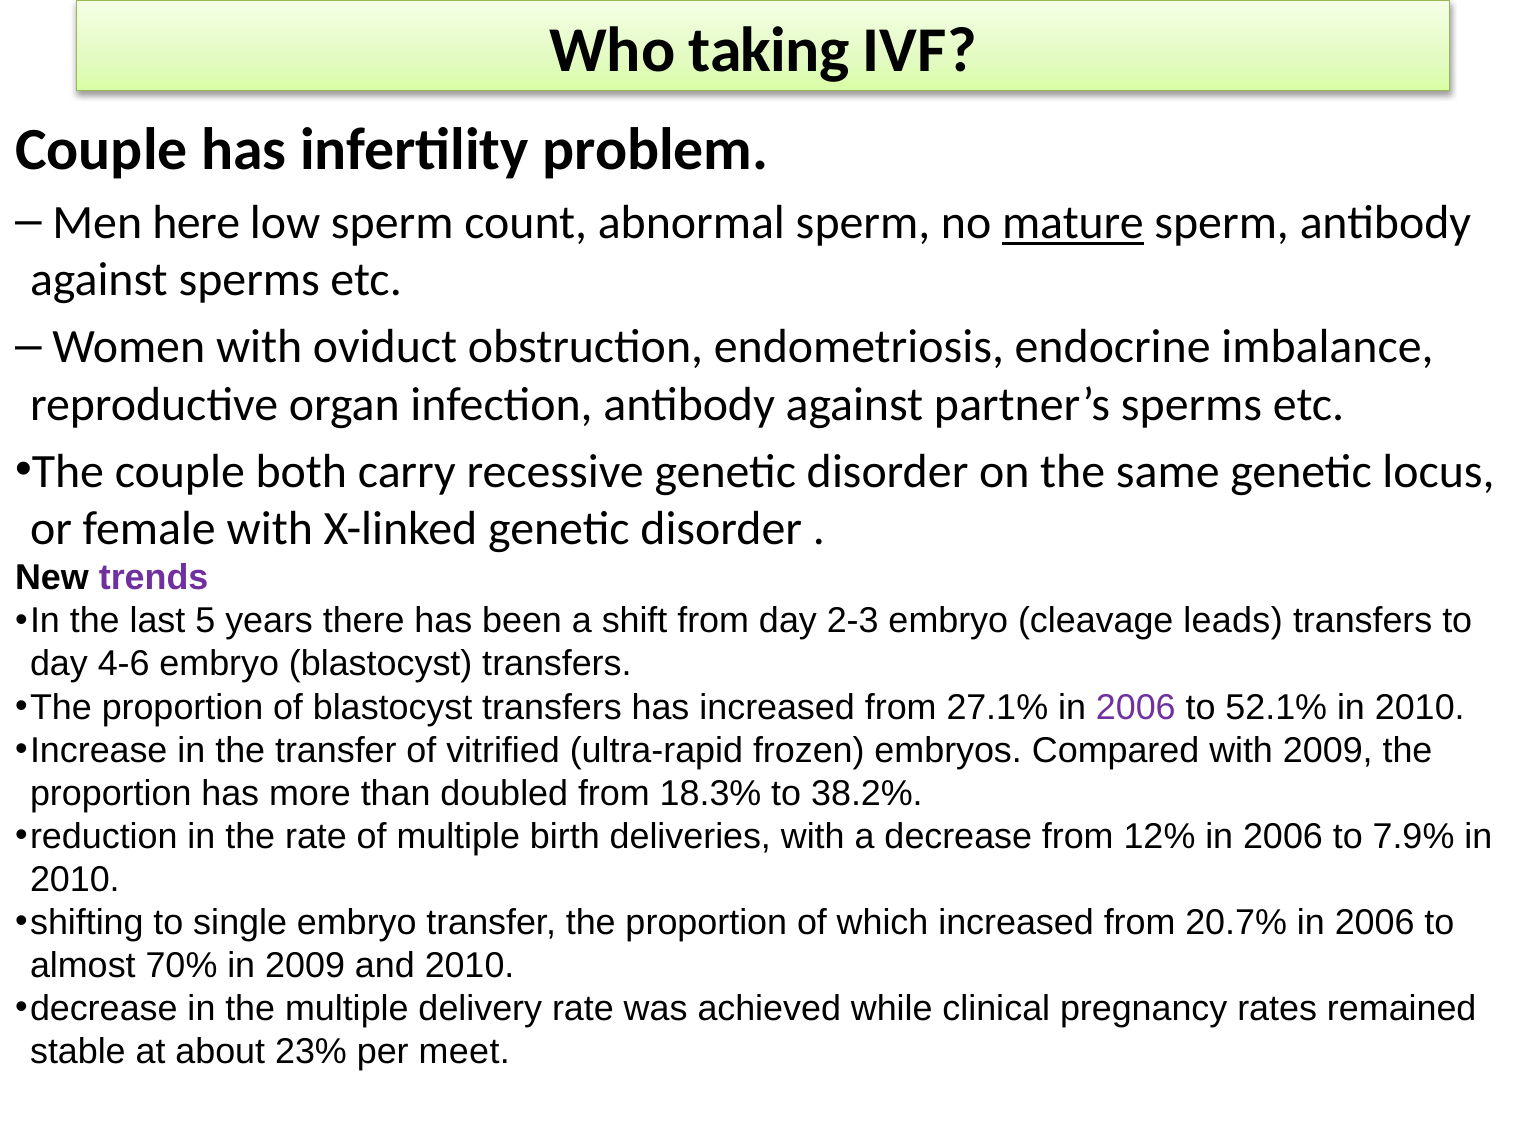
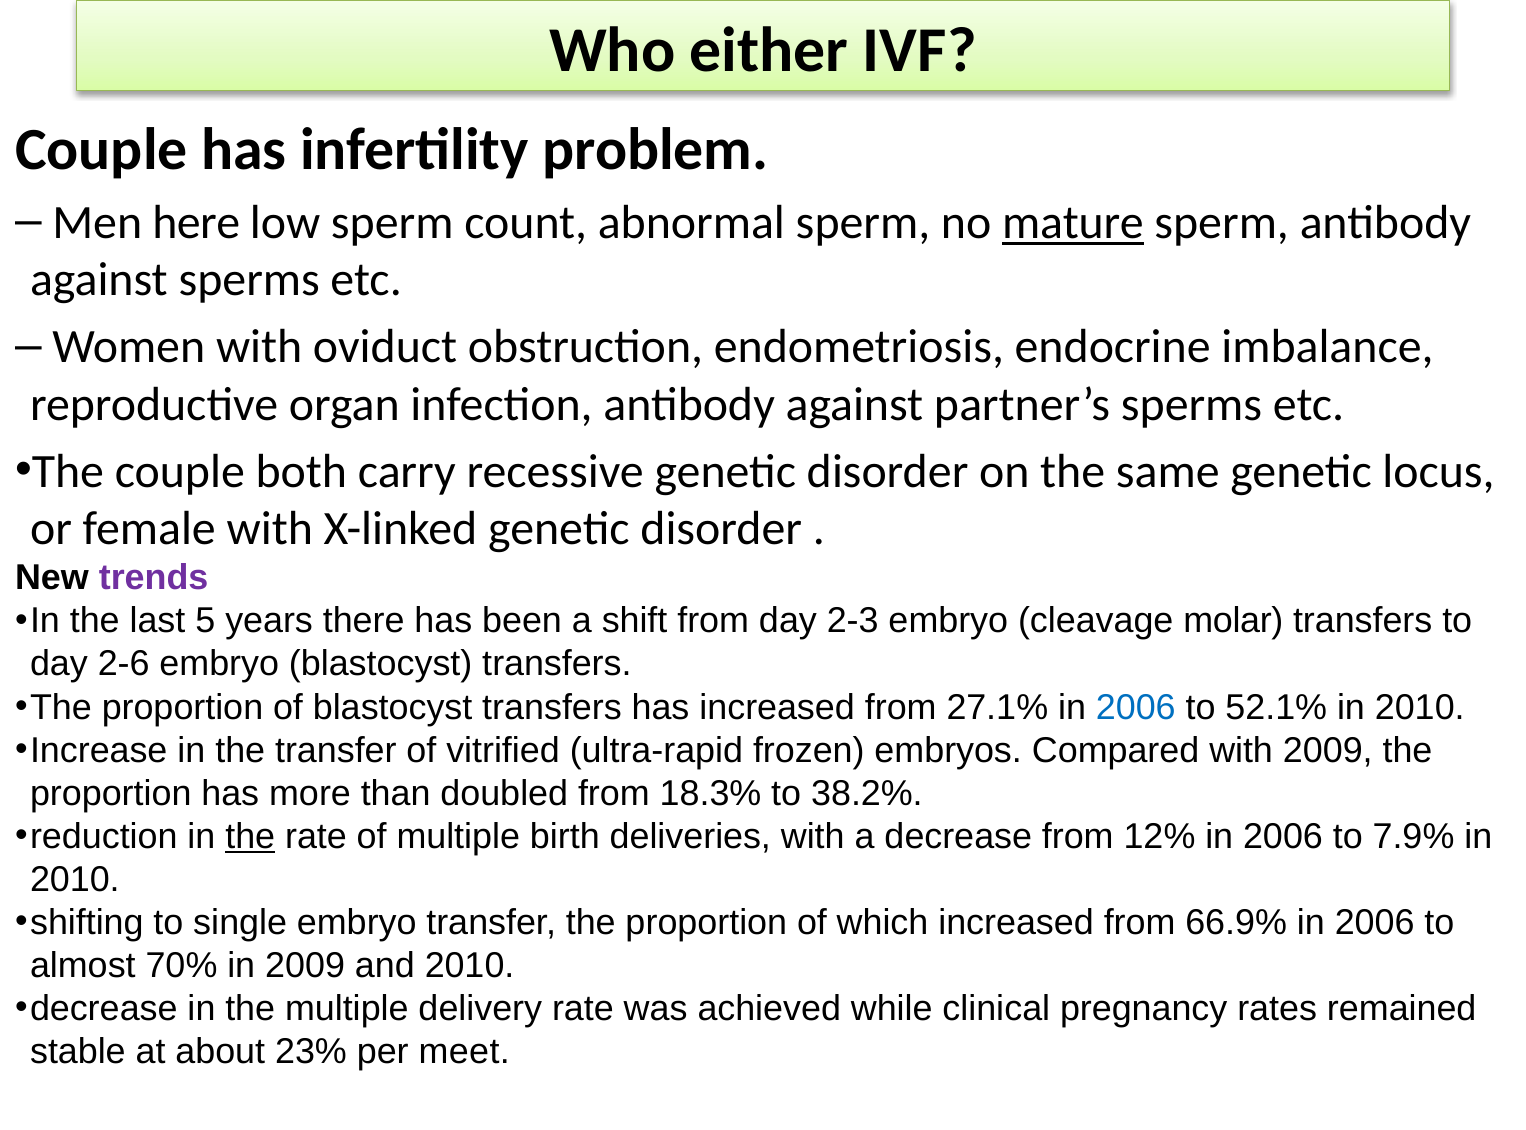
taking: taking -> either (769, 50)
leads: leads -> molar (1233, 621)
4-6: 4-6 -> 2-6 (124, 664)
2006 colour: purple -> blue (1136, 707)
the underline: none -> present (250, 837)
20.7%: 20.7% -> 66.9% (1236, 923)
